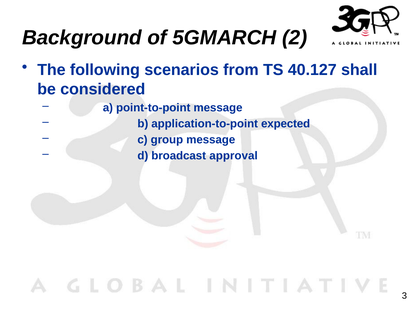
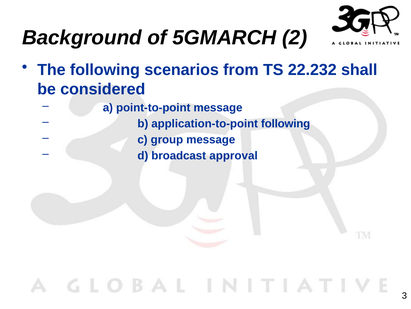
40.127: 40.127 -> 22.232 (312, 70)
application-to-point expected: expected -> following (286, 123)
